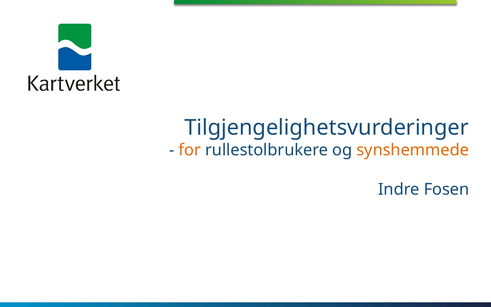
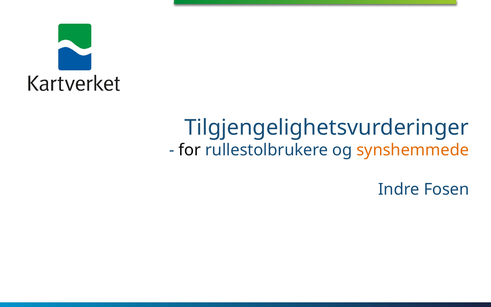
for colour: orange -> black (190, 150)
